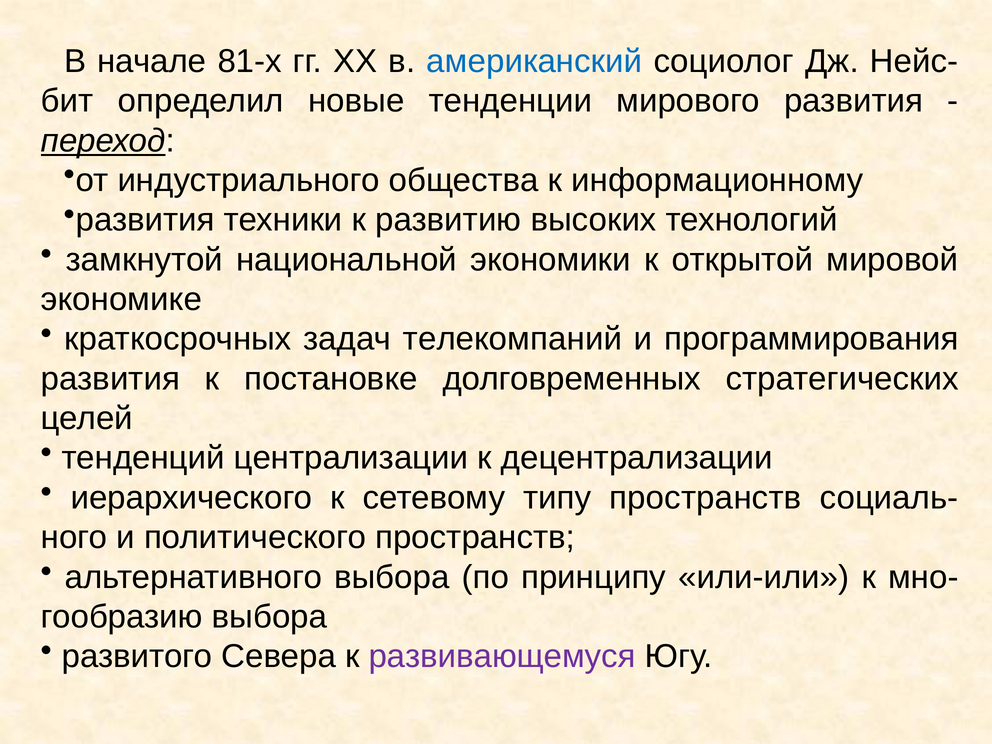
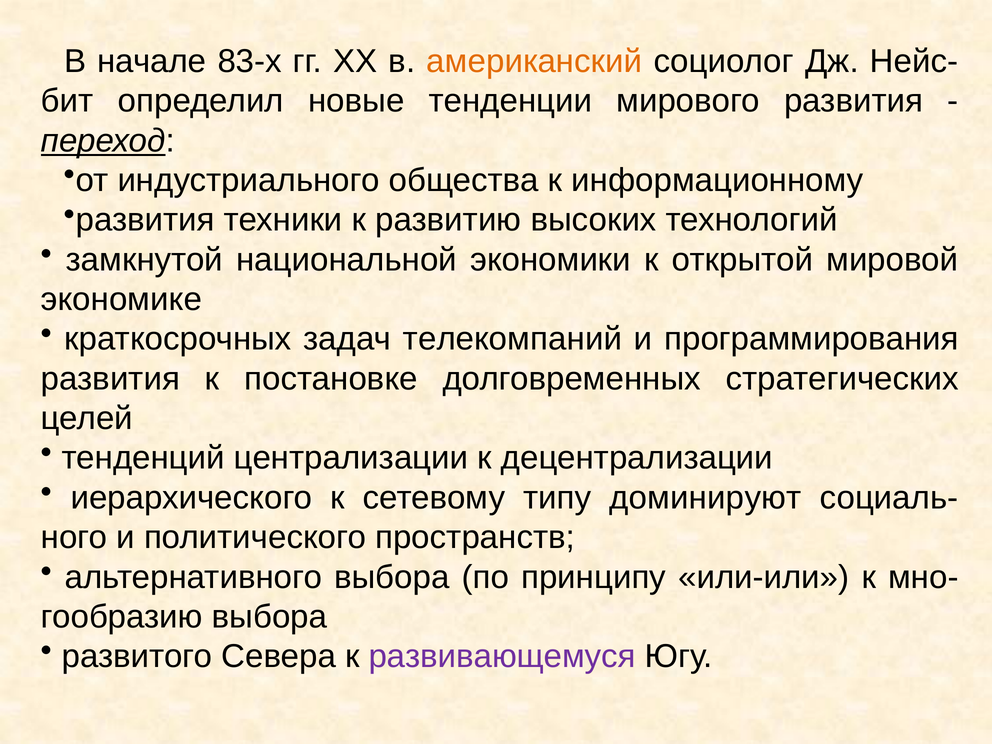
81-х: 81-х -> 83-х (250, 61)
американский colour: blue -> orange (534, 61)
типу пространств: пространств -> доминируют (705, 498)
